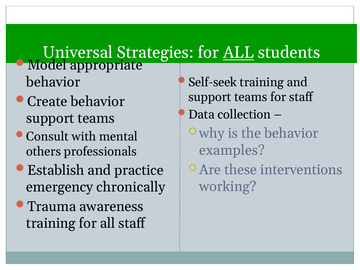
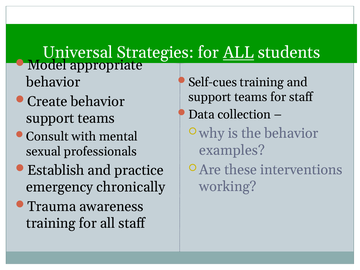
Self-seek: Self-seek -> Self-cues (213, 82)
others: others -> sexual (44, 151)
